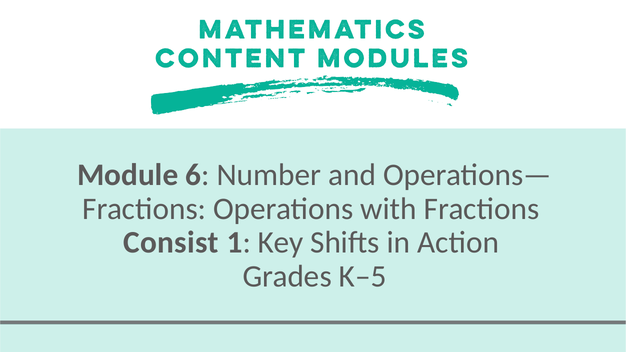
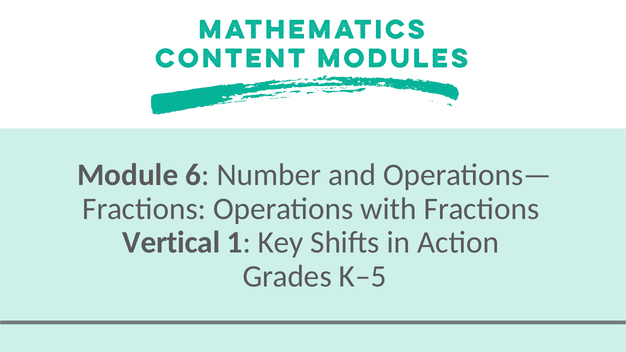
Consist: Consist -> Vertical (171, 243)
